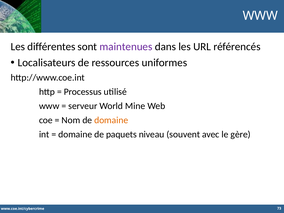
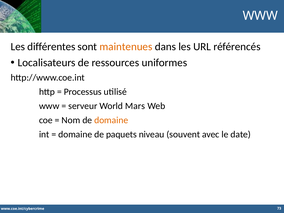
maintenues colour: purple -> orange (126, 47)
Mine: Mine -> Mars (135, 106)
gère: gère -> date (241, 134)
